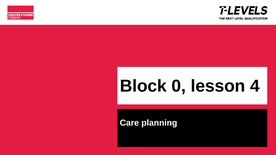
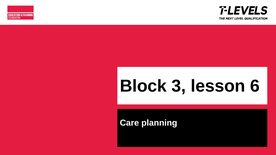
0: 0 -> 3 (179, 86)
4: 4 -> 6 (255, 86)
